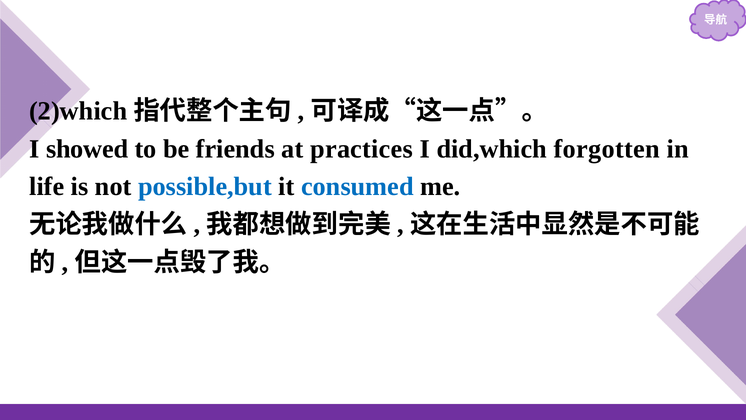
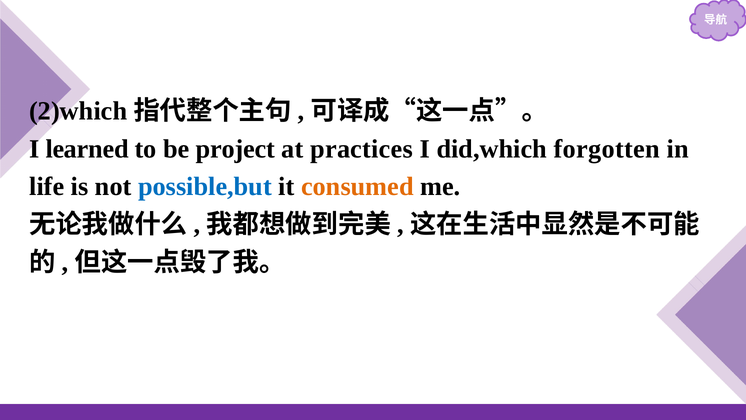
showed: showed -> learned (87, 149)
friends: friends -> project (235, 149)
consumed colour: blue -> orange (357, 187)
